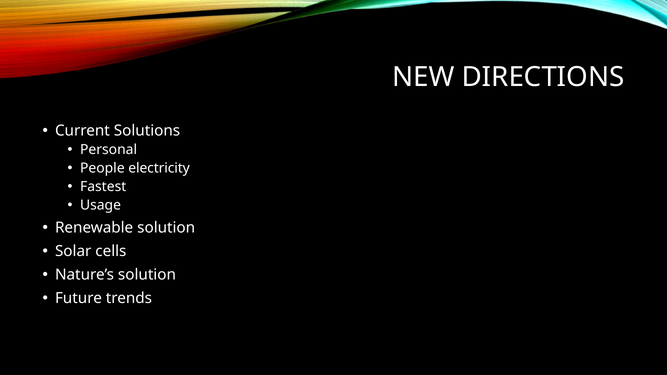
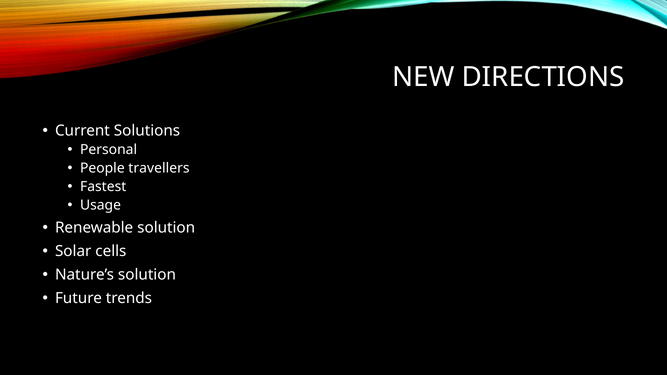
electricity: electricity -> travellers (159, 168)
